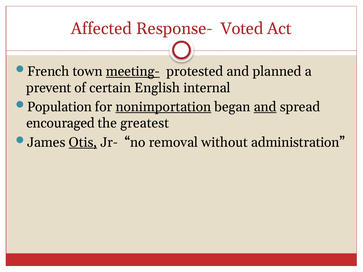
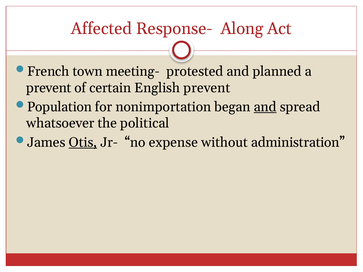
Voted: Voted -> Along (242, 29)
meeting- underline: present -> none (133, 72)
English internal: internal -> prevent (207, 88)
nonimportation underline: present -> none (163, 107)
encouraged: encouraged -> whatsoever (60, 123)
greatest: greatest -> political (145, 123)
removal: removal -> expense (173, 142)
